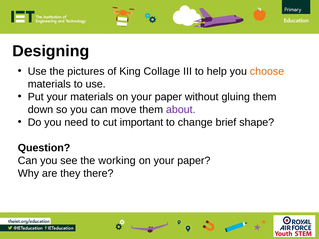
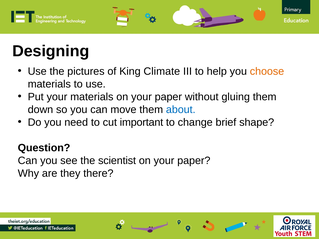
Collage: Collage -> Climate (162, 71)
about colour: purple -> blue (181, 110)
working: working -> scientist (117, 161)
